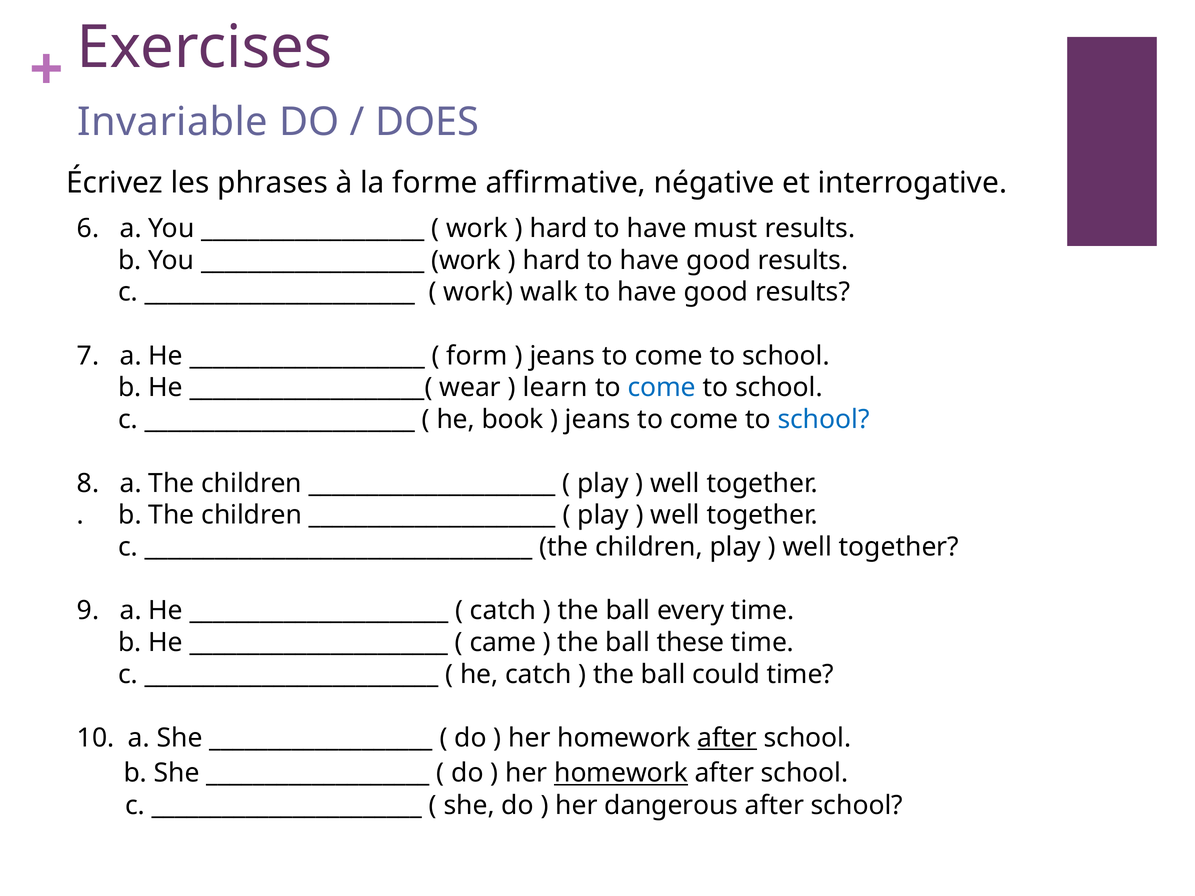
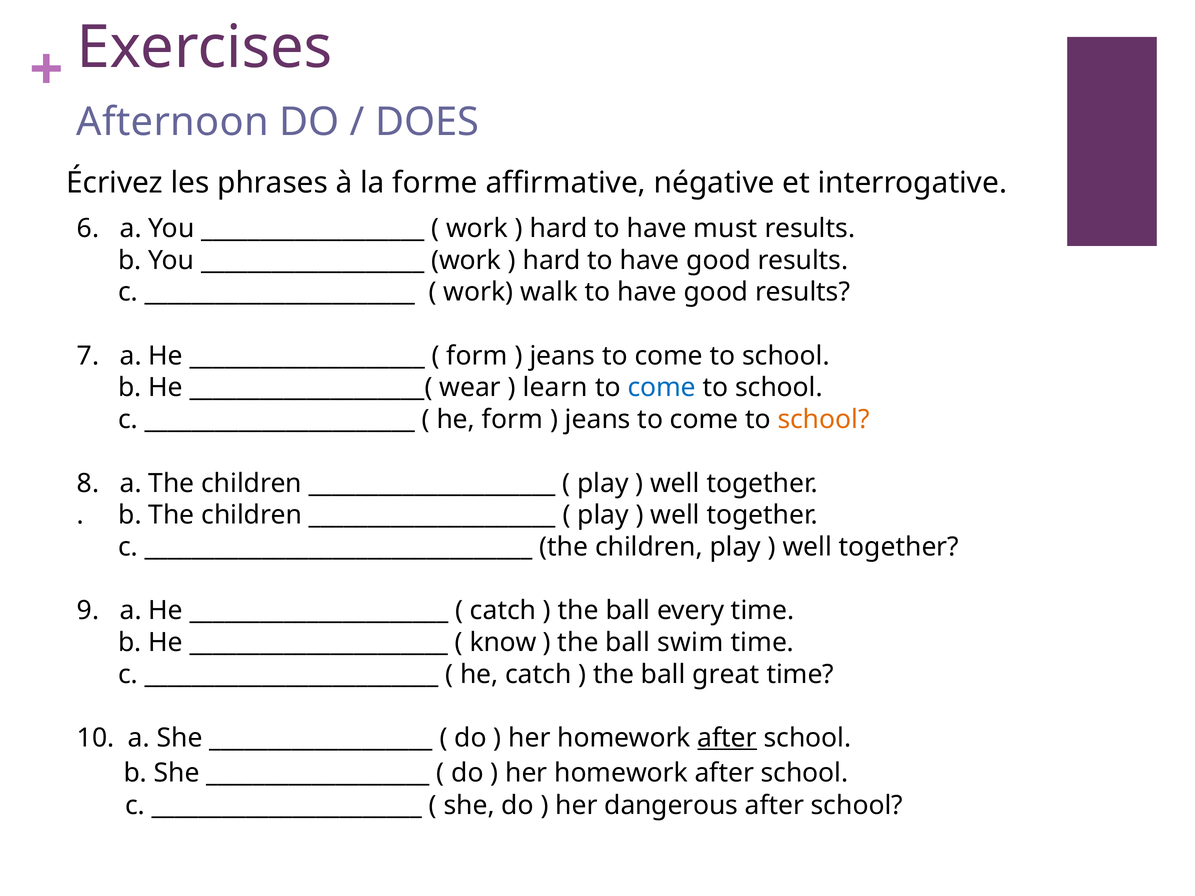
Invariable: Invariable -> Afternoon (173, 122)
he book: book -> form (512, 420)
school colour: blue -> orange (824, 420)
came: came -> know (503, 643)
these: these -> swim (690, 643)
could: could -> great (726, 675)
homework underline: present -> none (621, 773)
